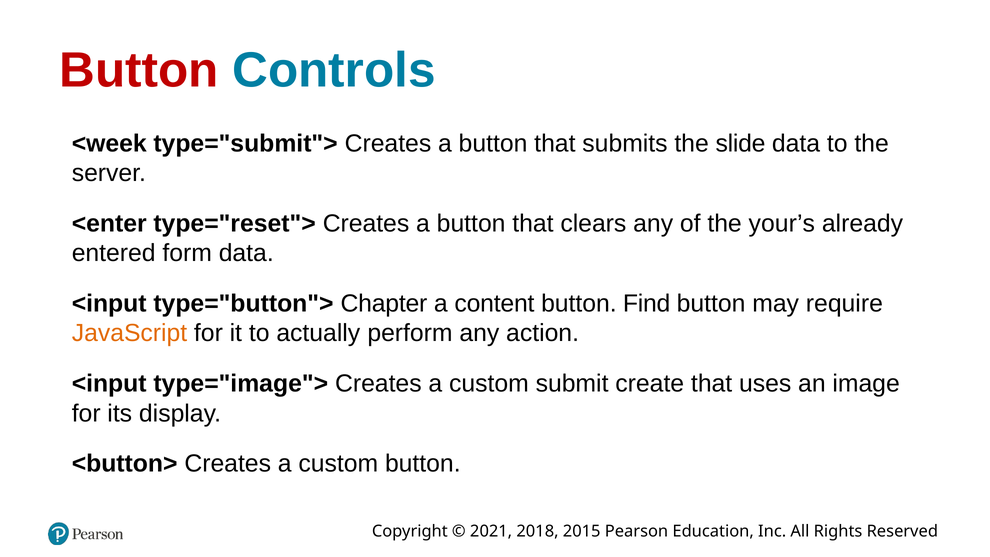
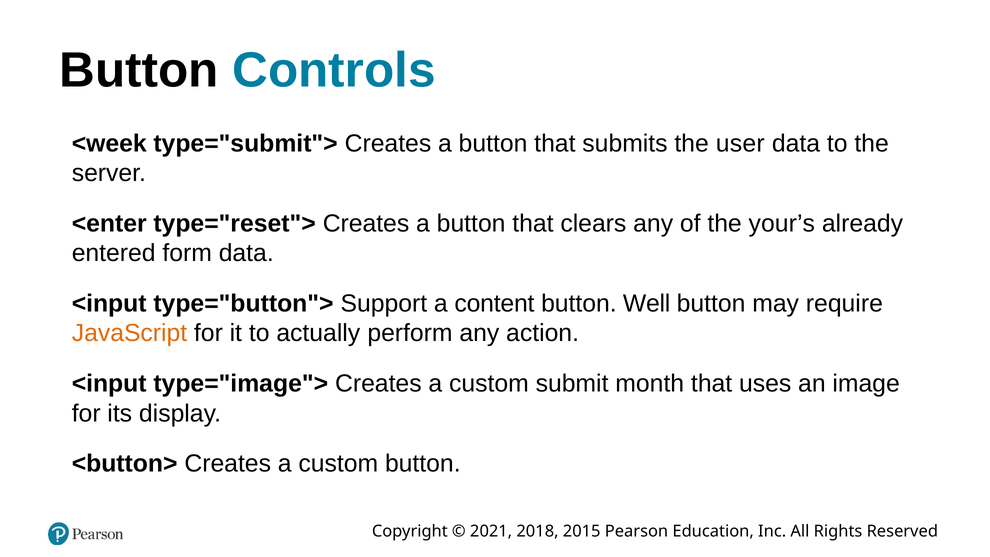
Button colour: red -> black (139, 70)
slide: slide -> user (740, 144)
Chapter: Chapter -> Support (384, 304)
Find: Find -> Well (647, 304)
create: create -> month (650, 384)
